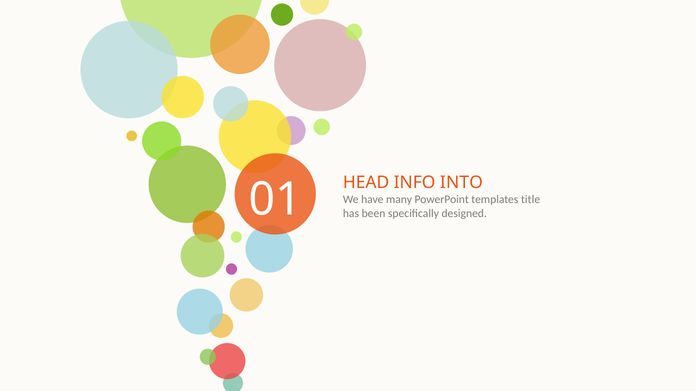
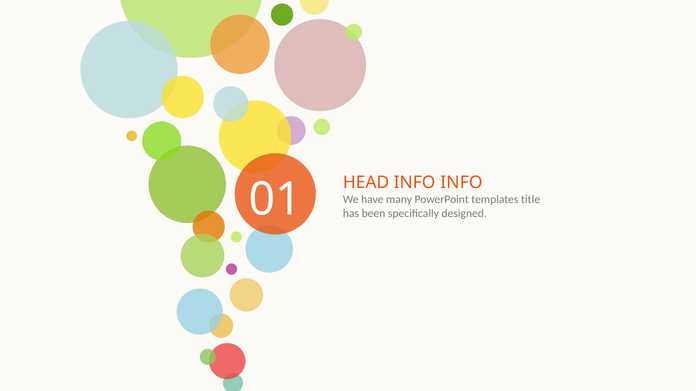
INFO INTO: INTO -> INFO (461, 183)
